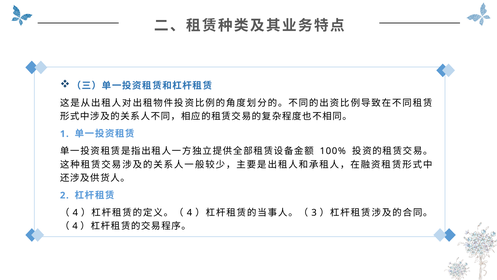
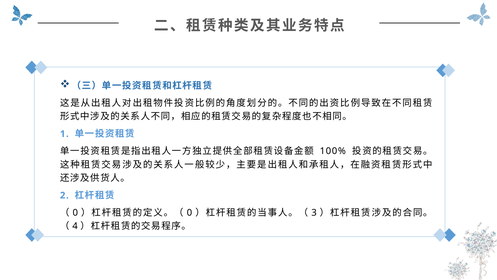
4: 4 -> 0 (75, 212)
4: 4 -> 0 (189, 212)
